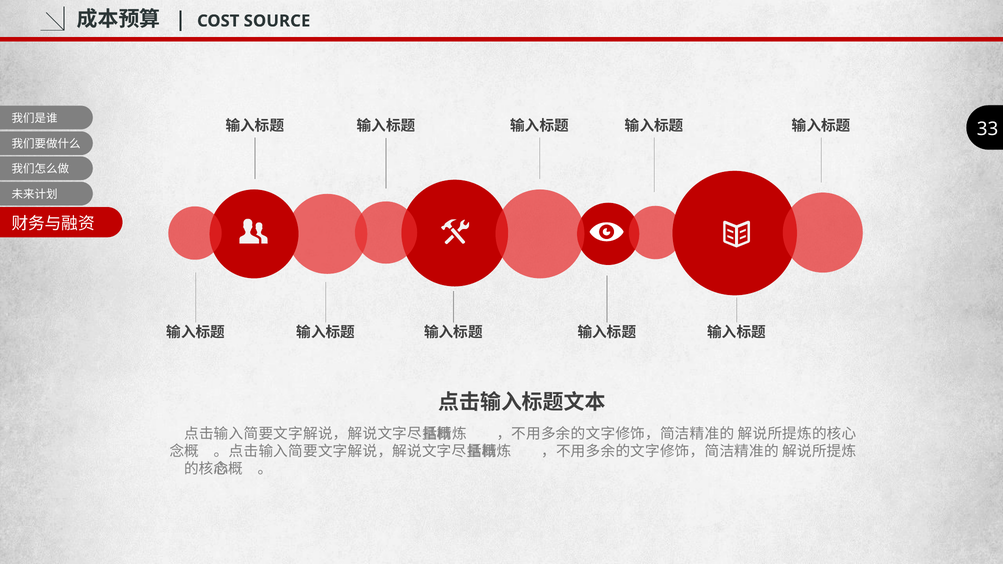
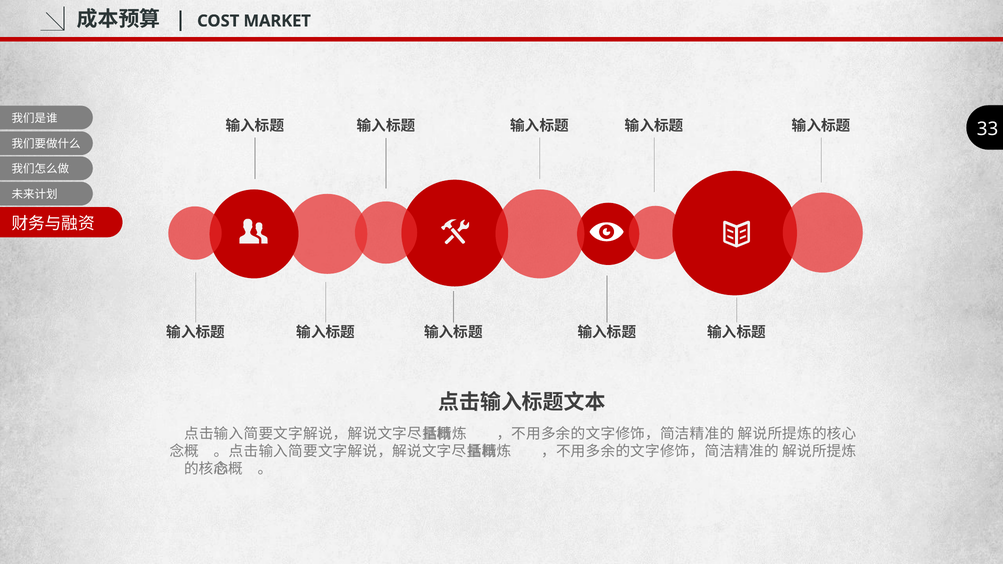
SOURCE: SOURCE -> MARKET (277, 21)
